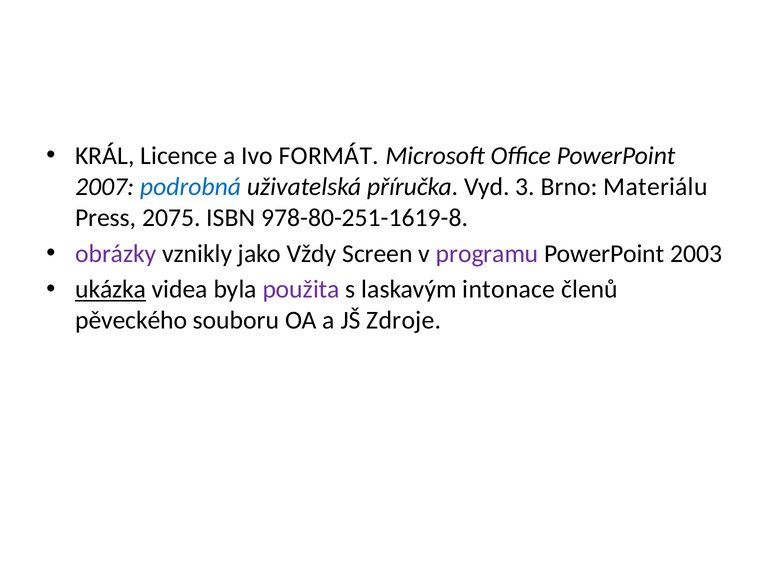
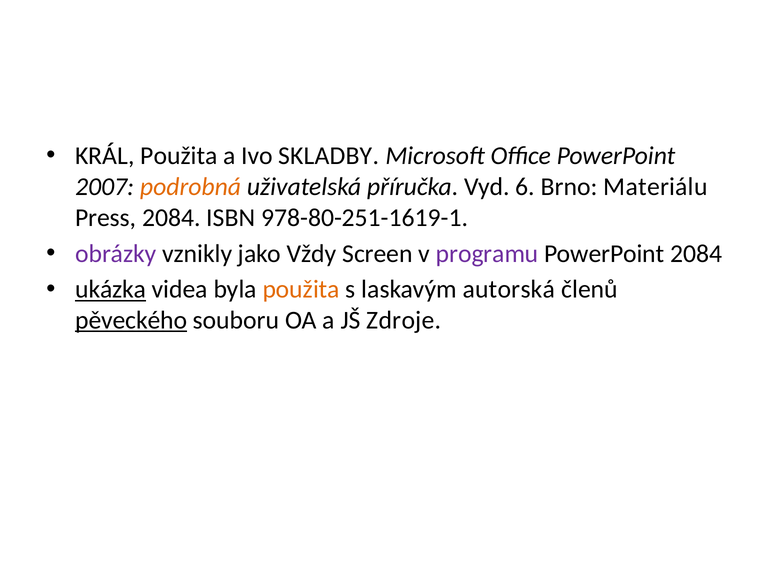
KRÁL Licence: Licence -> Použita (179, 156)
FORMÁT: FORMÁT -> SKLADBY (329, 156)
podrobná colour: blue -> orange (191, 187)
3: 3 -> 6 (525, 187)
Press 2075: 2075 -> 2084 (171, 218)
978-80-251-1619-8: 978-80-251-1619-8 -> 978-80-251-1619-1 (365, 218)
PowerPoint 2003: 2003 -> 2084 (696, 254)
použita colour: purple -> orange (301, 290)
intonace: intonace -> autorská (509, 290)
pěveckého underline: none -> present (131, 320)
